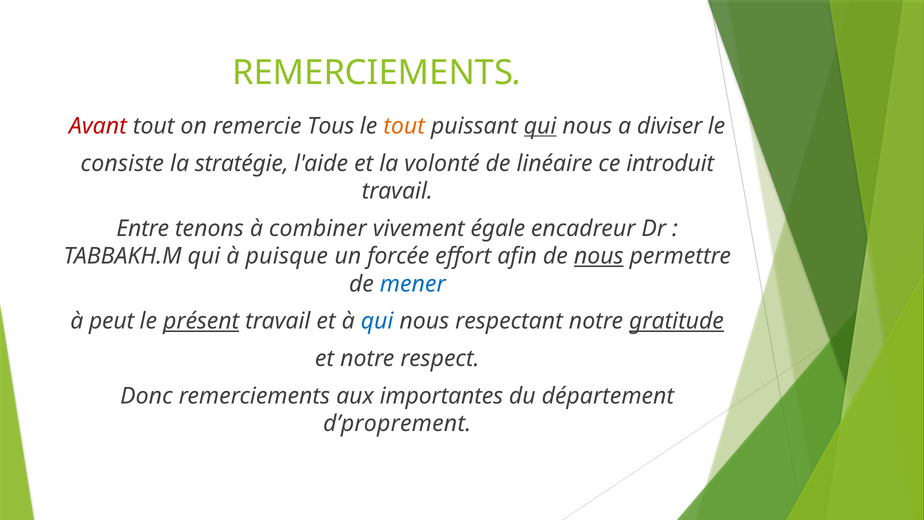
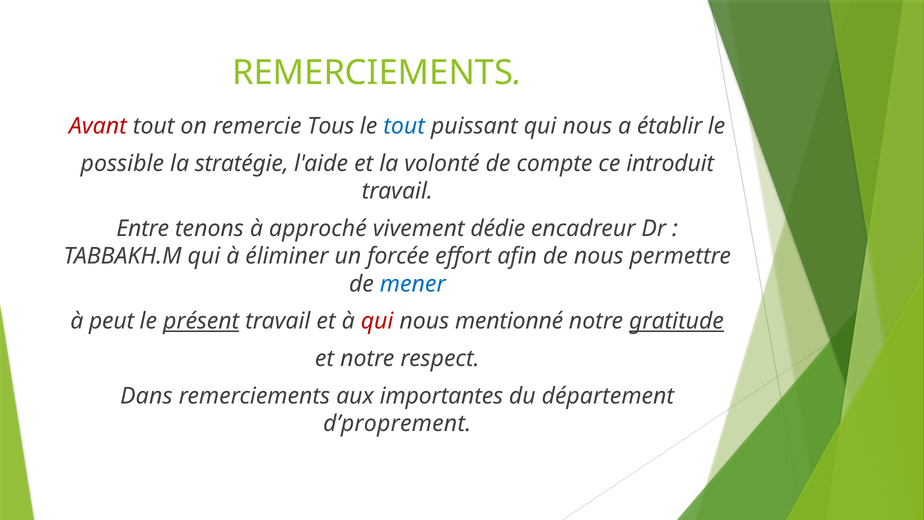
tout colour: orange -> blue (404, 126)
qui underline: present -> none (540, 126)
diviser: diviser -> établir (670, 126)
consiste: consiste -> possible (122, 163)
linéaire: linéaire -> compte (555, 163)
combiner: combiner -> approché (318, 228)
égale: égale -> dédie (498, 228)
puisque: puisque -> éliminer (287, 256)
nous underline: present -> none (599, 256)
qui colour: blue -> red (377, 321)
respectant: respectant -> mentionné (509, 321)
Donc: Donc -> Dans (146, 396)
